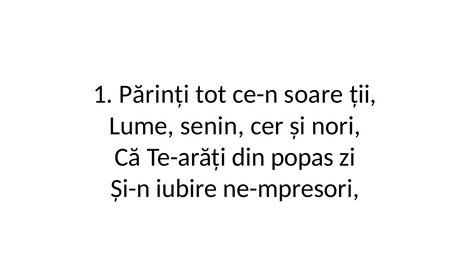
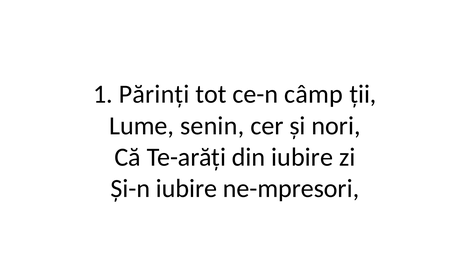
soare: soare -> câmp (314, 94)
din popas: popas -> iubire (302, 157)
